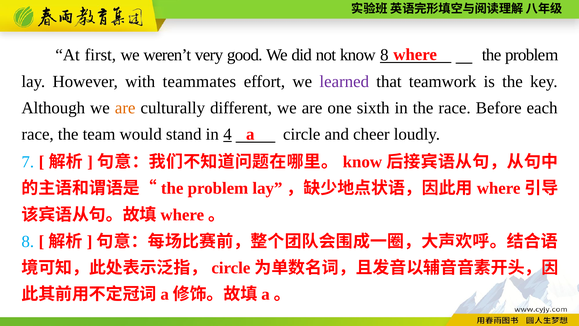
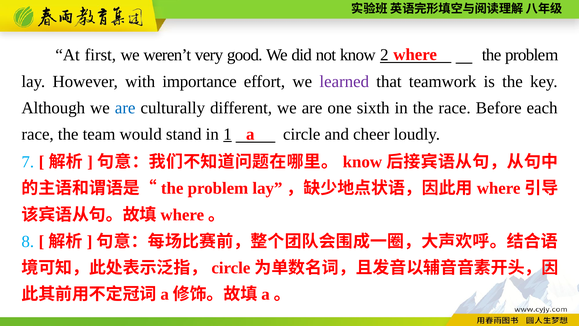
know 8: 8 -> 2 (384, 55)
teammates: teammates -> importance (200, 81)
are colour: orange -> blue (125, 108)
4: 4 -> 1 (228, 134)
